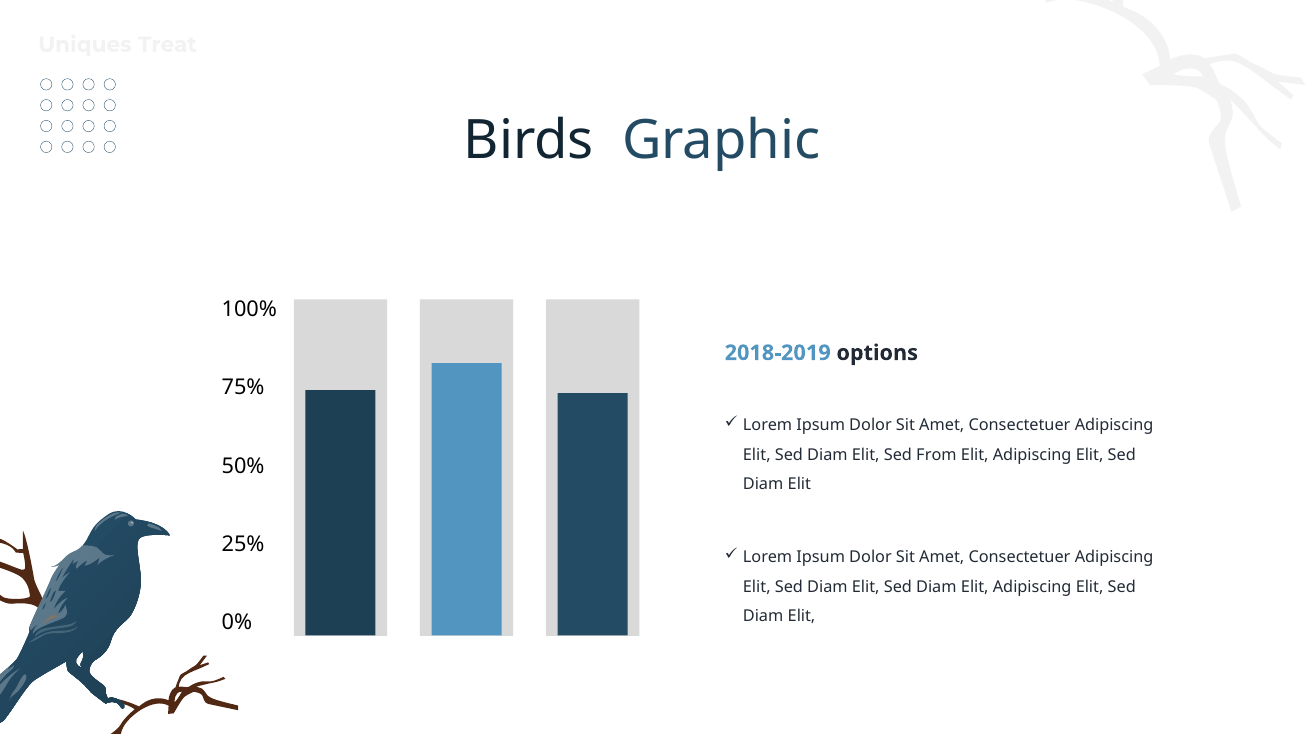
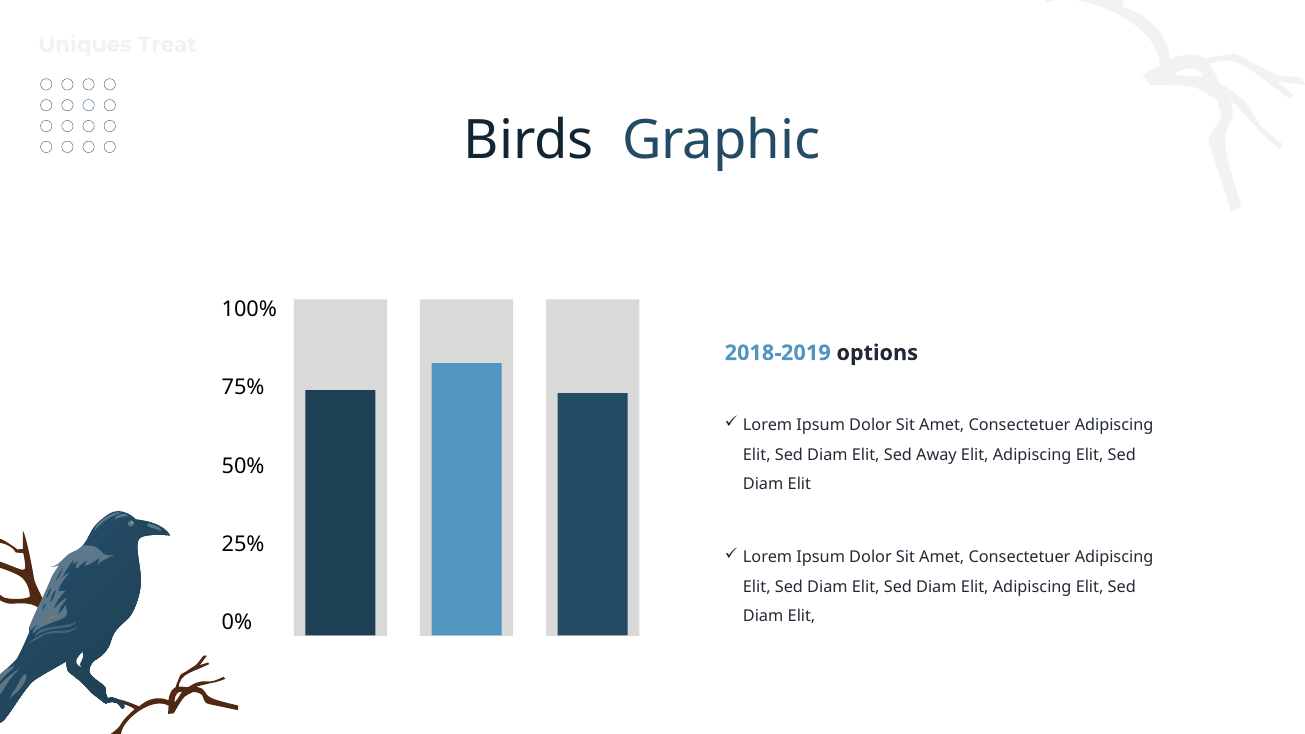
From: From -> Away (937, 455)
